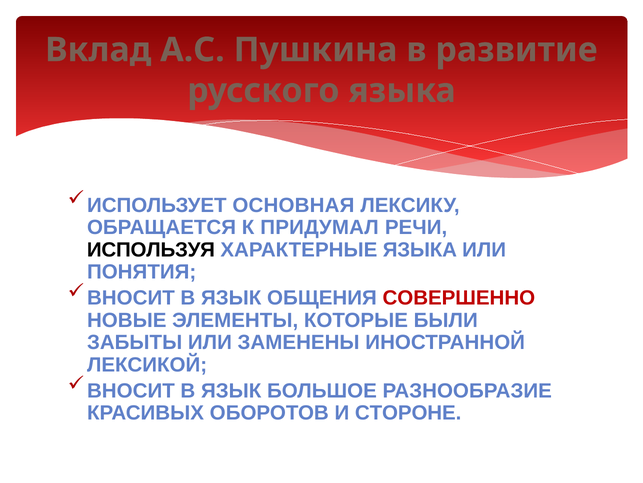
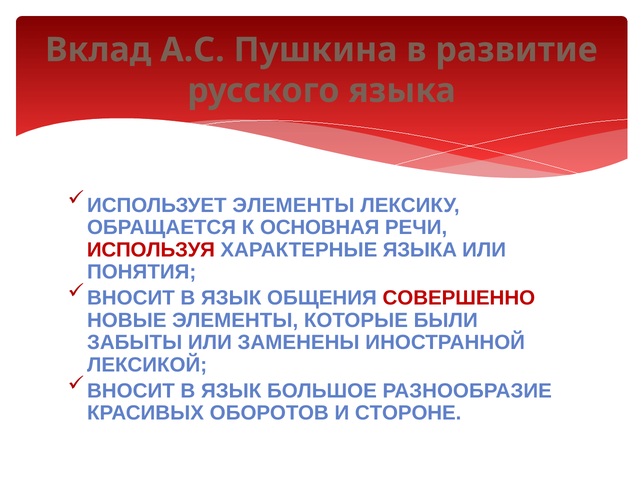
ИСПОЛЬЗУЕТ ОСНОВНАЯ: ОСНОВНАЯ -> ЭЛЕМЕНТЫ (293, 205)
ПРИДУМАЛ: ПРИДУМАЛ -> ОСНОВНАЯ (320, 227)
ИСПОЛЬЗУЯ colour: black -> red (151, 249)
